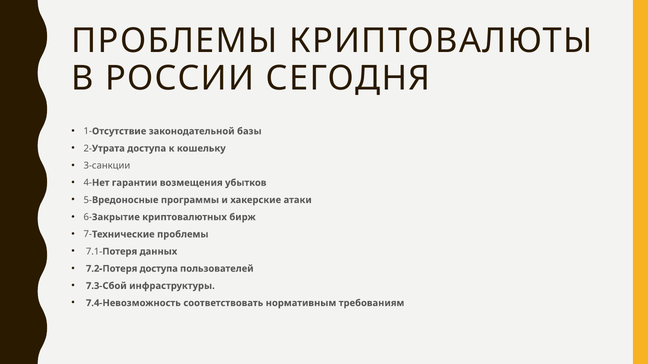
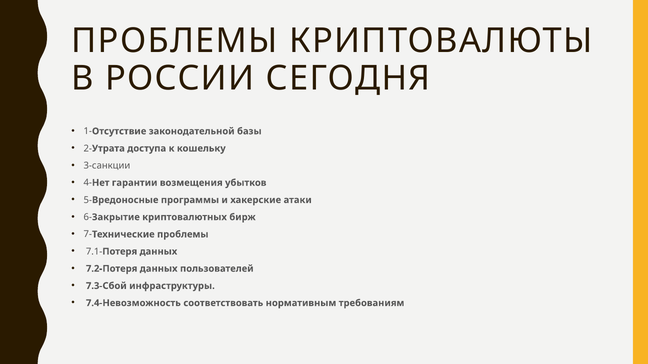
7.2-Потеря доступа: доступа -> данных (159, 269)
